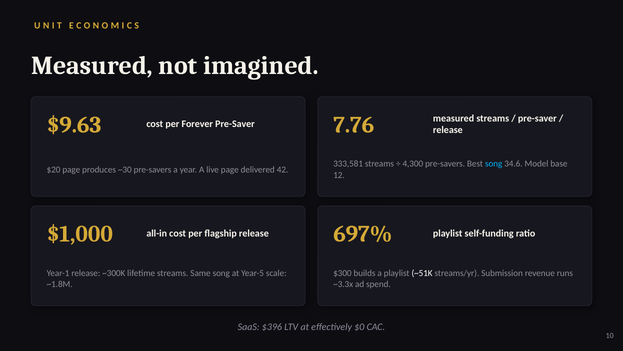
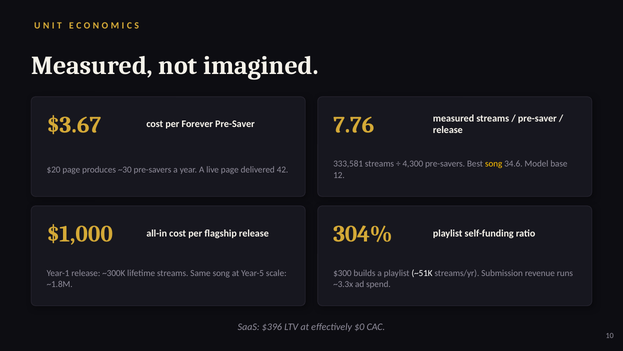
$9.63: $9.63 -> $3.67 (74, 125)
song colour: light blue -> yellow (494, 164)
697%: 697% -> 304% (363, 234)
